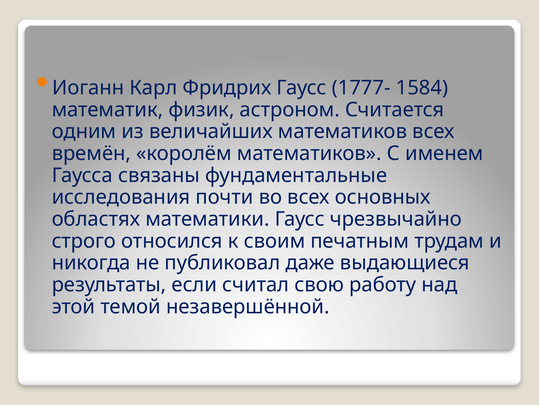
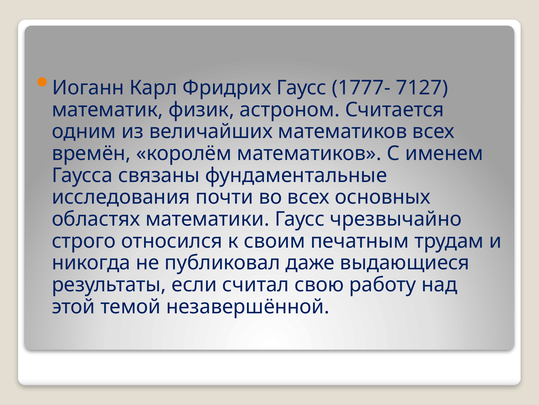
1584: 1584 -> 7127 (422, 88)
